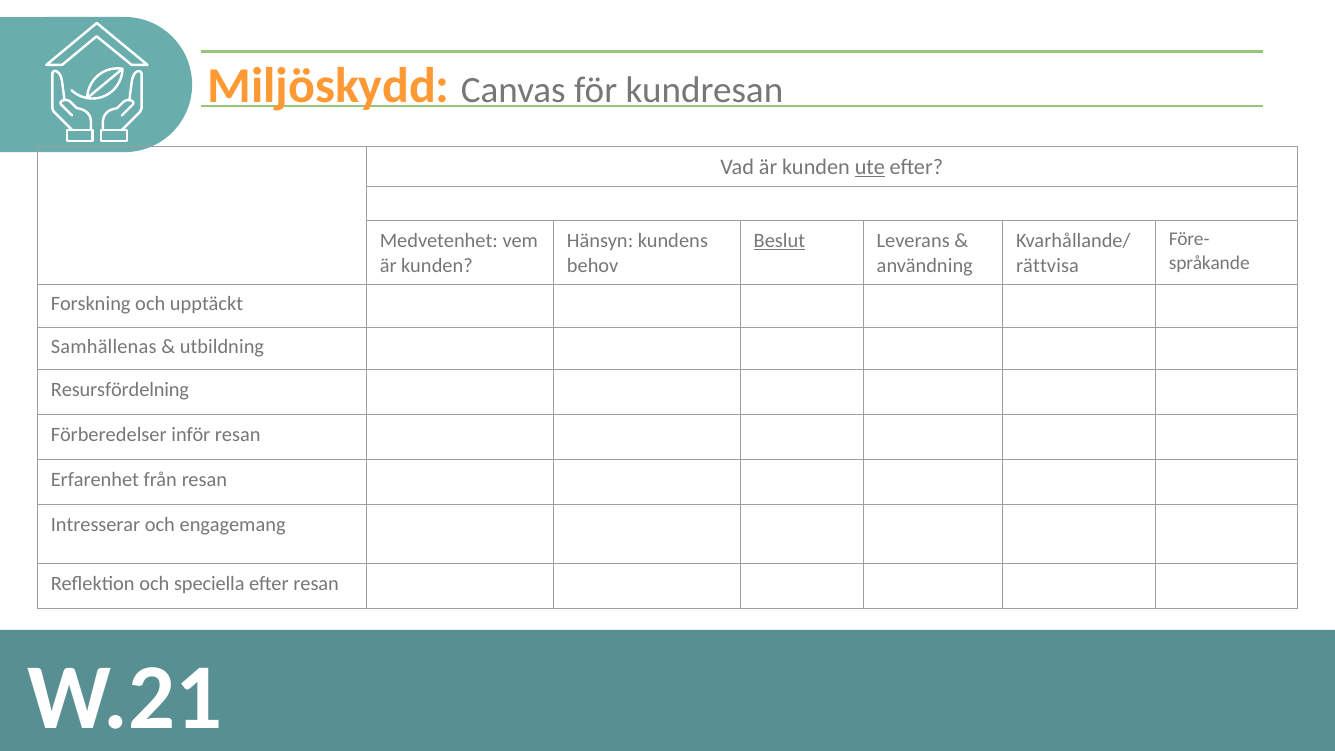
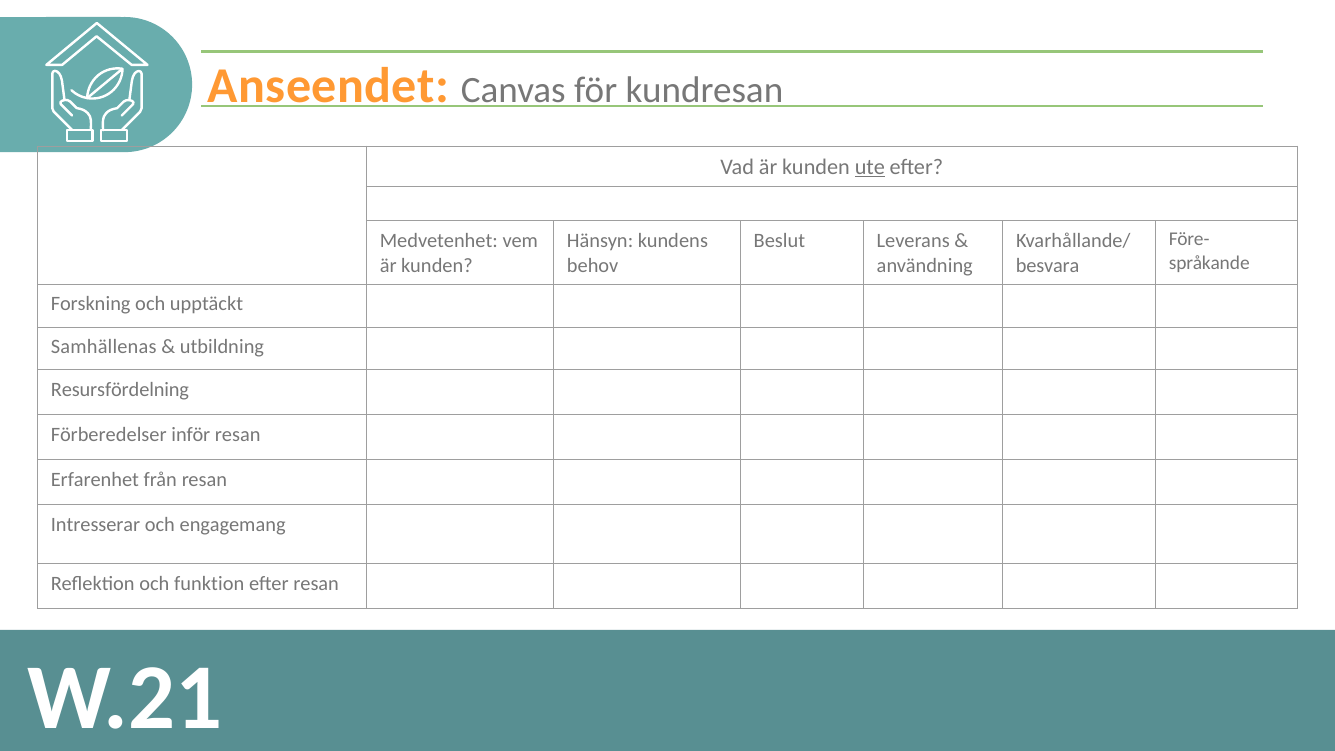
Miljöskydd: Miljöskydd -> Anseendet (329, 86)
Beslut underline: present -> none (779, 240)
rättvisa: rättvisa -> besvara (1048, 266)
speciella: speciella -> funktion (209, 583)
